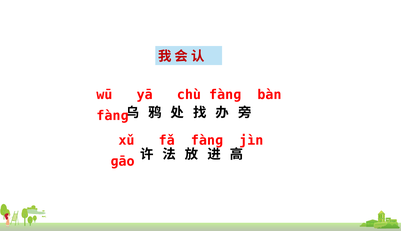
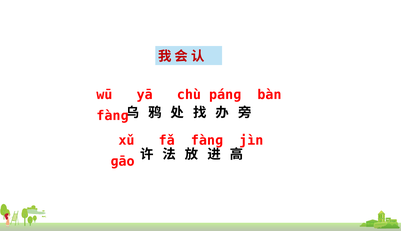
chù fànɡ: fànɡ -> pánɡ (225, 95)
